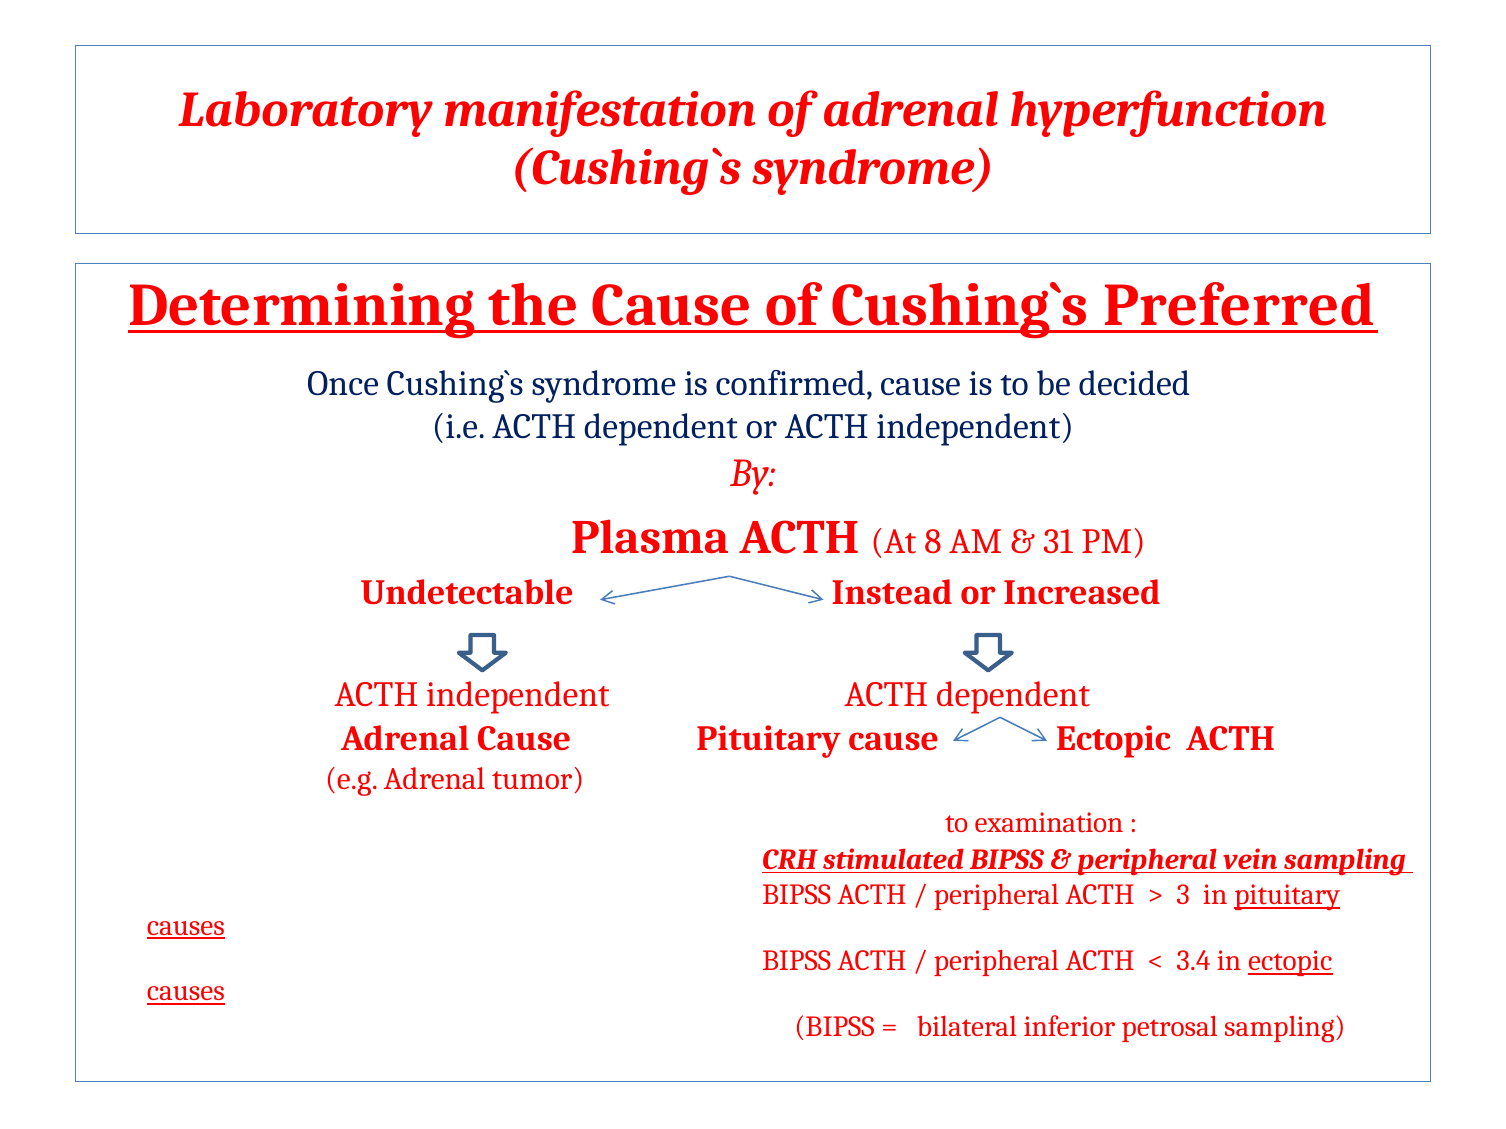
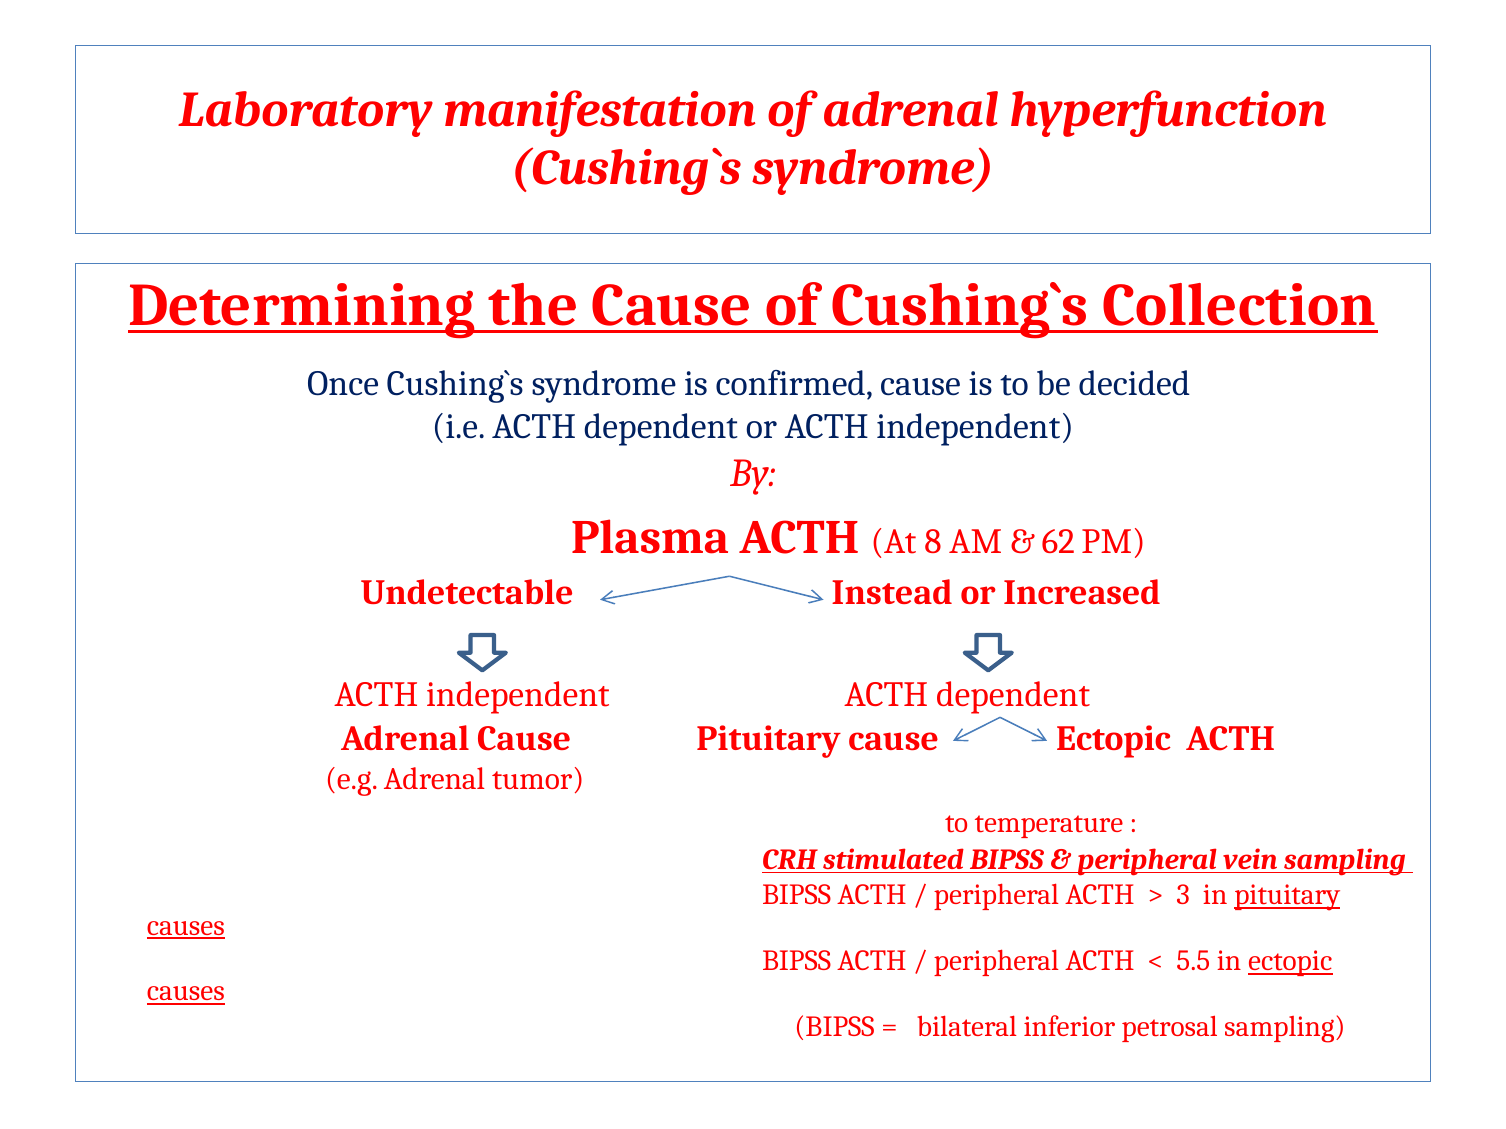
Preferred: Preferred -> Collection (1239, 306)
31: 31 -> 62 (1058, 542)
examination: examination -> temperature (1049, 823)
3.4: 3.4 -> 5.5 (1193, 961)
